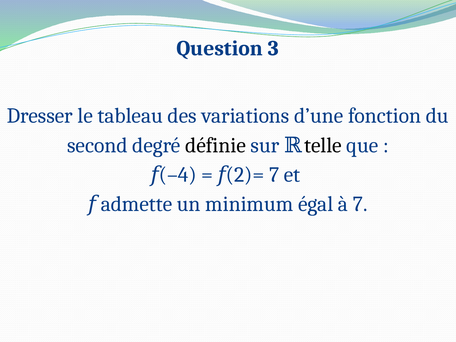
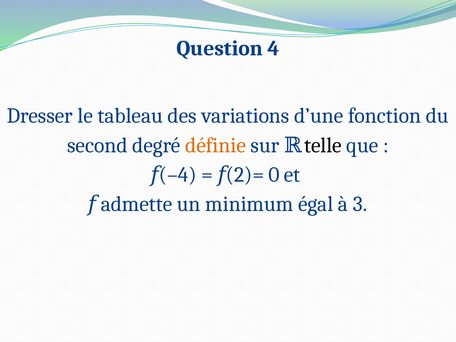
3: 3 -> 4 (273, 48)
définie colour: black -> orange (216, 145)
7: 7 -> 0 (274, 175)
à 7: 7 -> 3 (360, 204)
